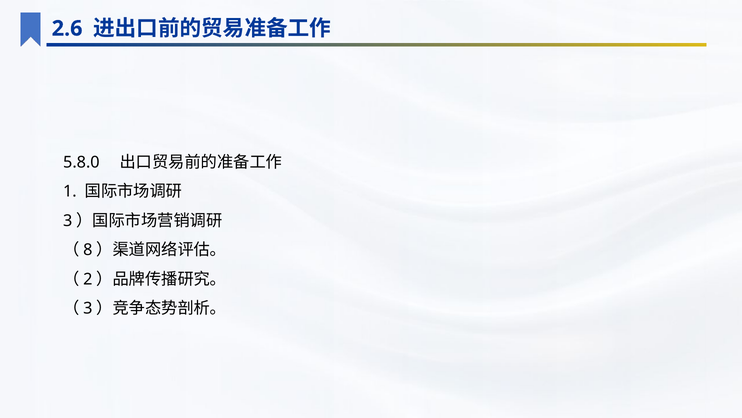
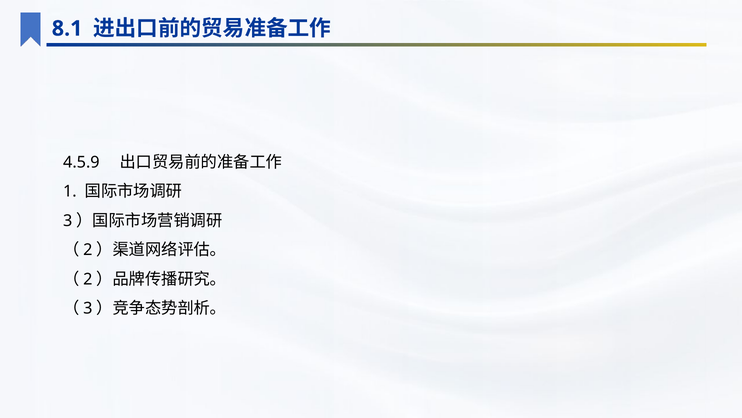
2.6: 2.6 -> 8.1 (67, 28)
5.8.0: 5.8.0 -> 4.5.9 (81, 162)
8: 8 -> 2 (88, 250)
